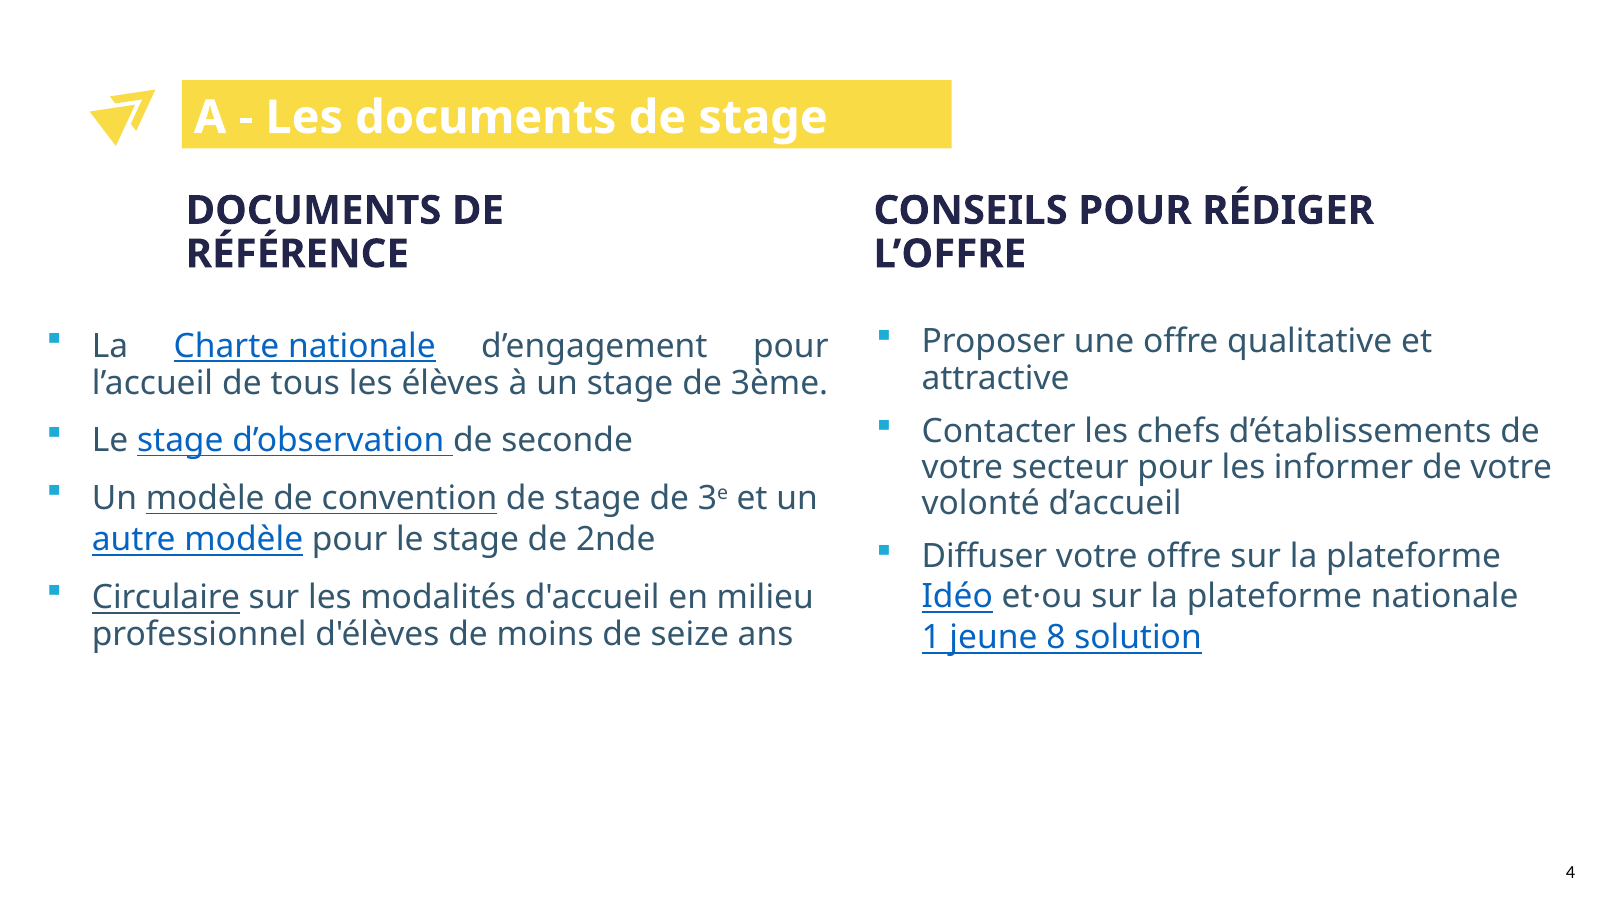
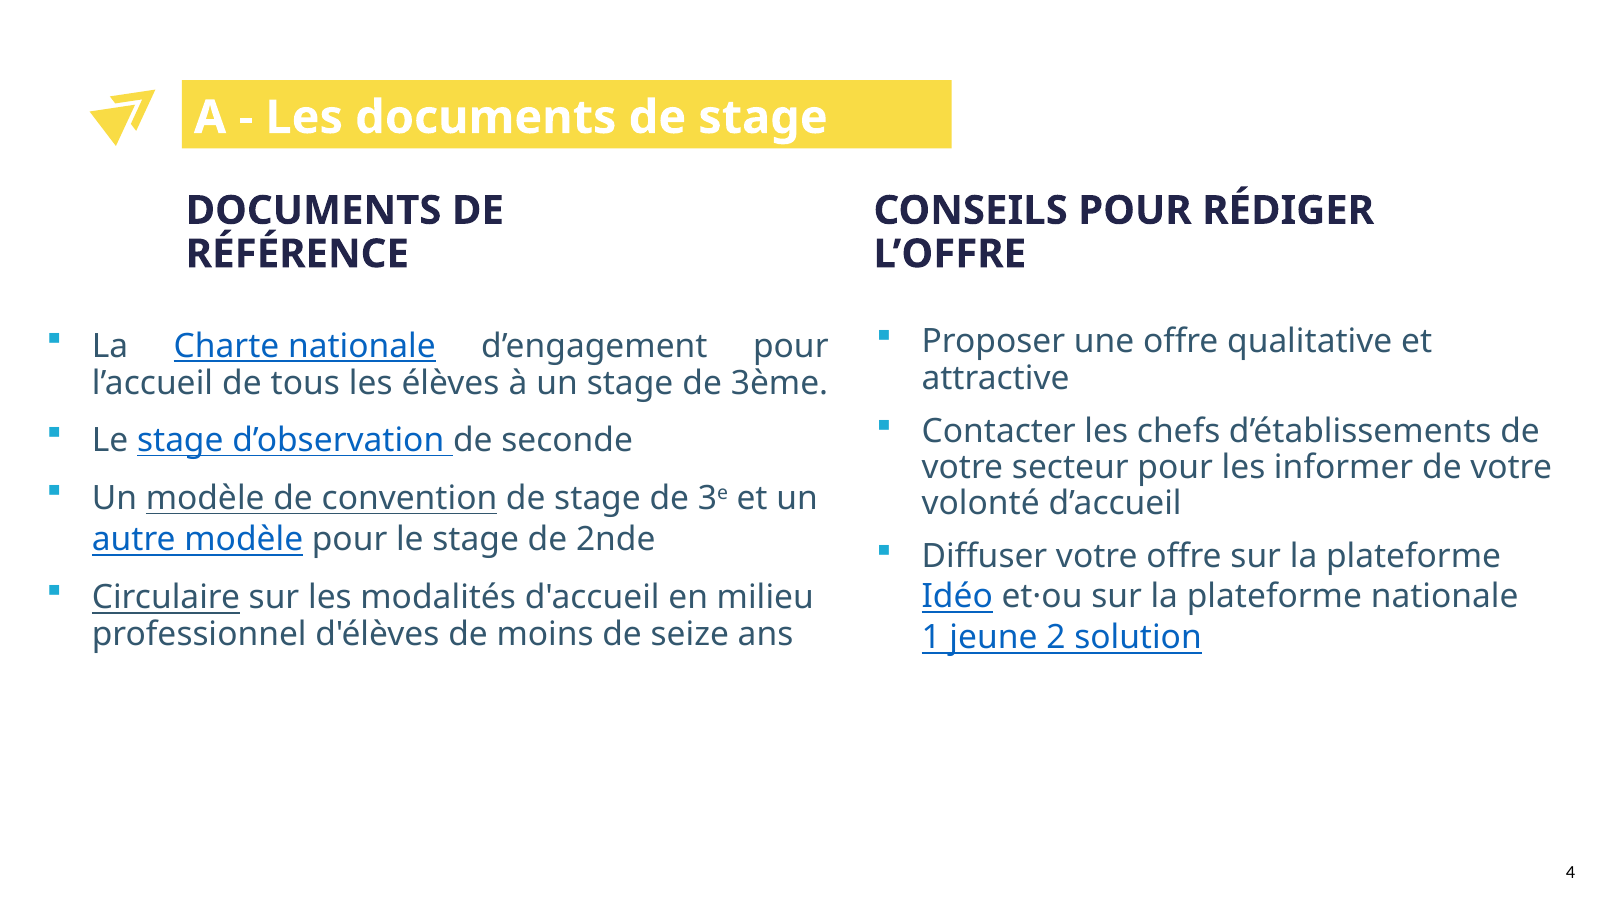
8: 8 -> 2 (1056, 637)
